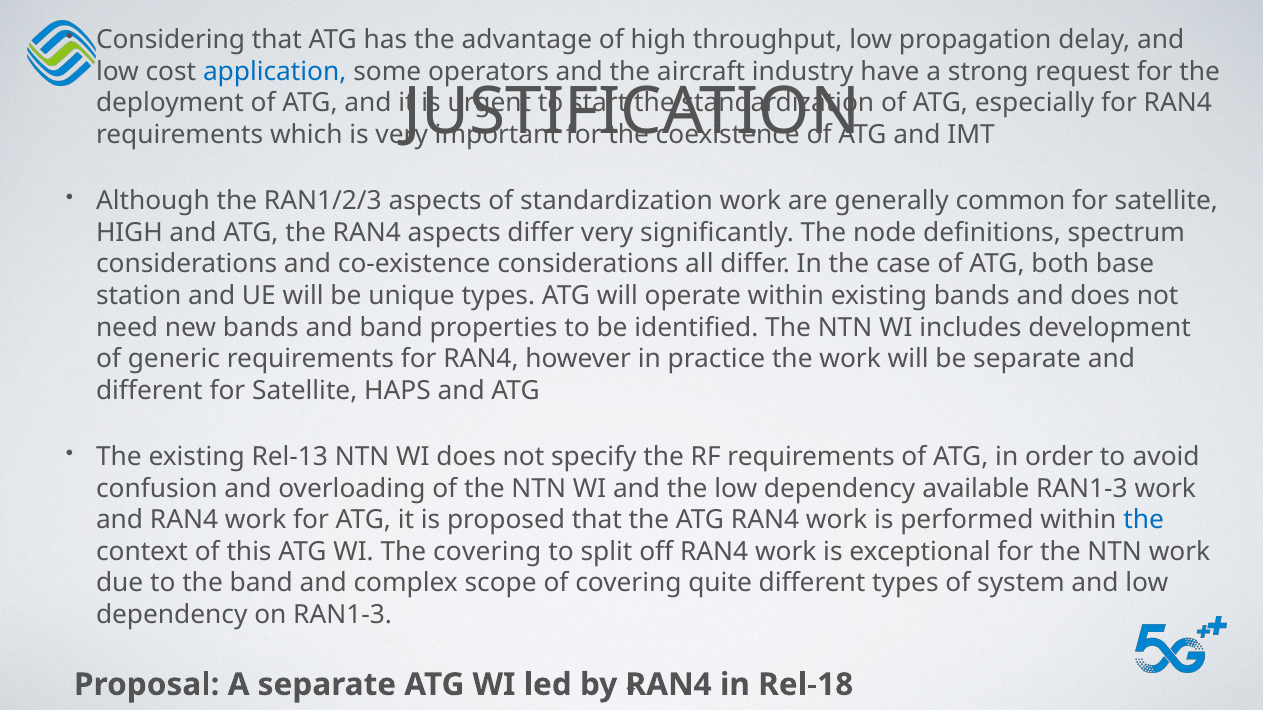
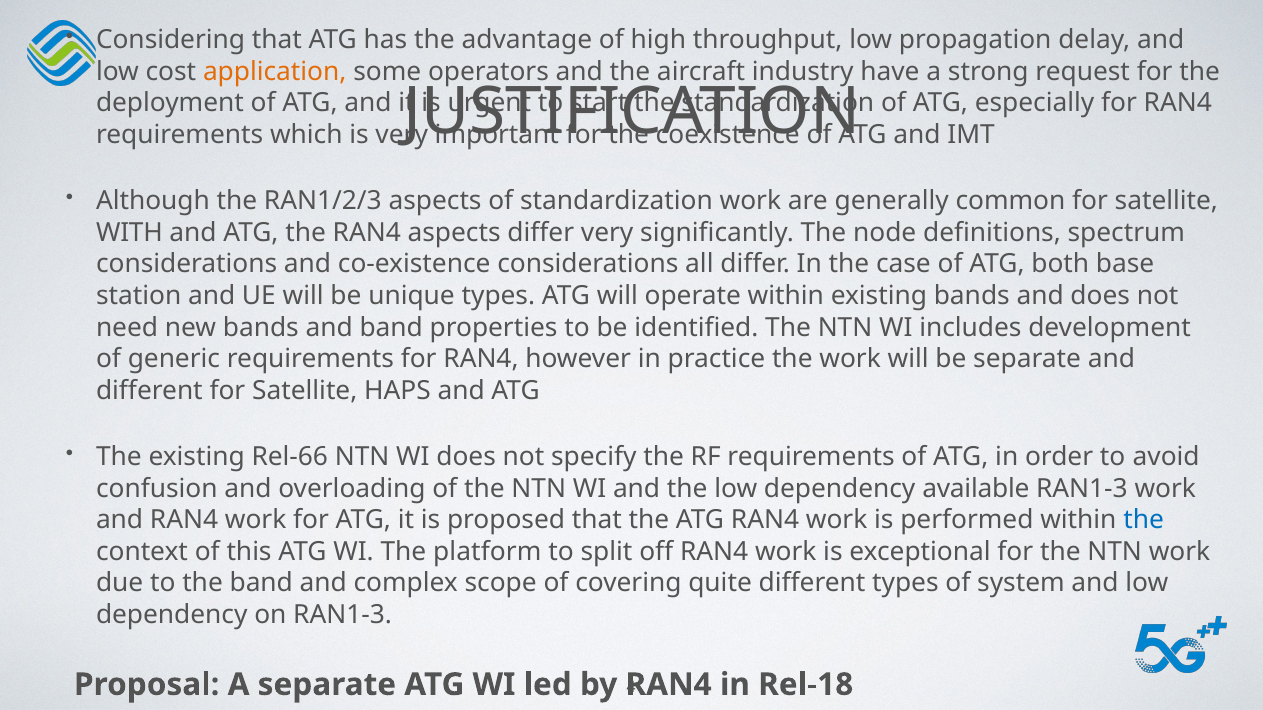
application colour: blue -> orange (275, 72)
HIGH: HIGH -> WITH (129, 233)
Rel-13: Rel-13 -> Rel-66 (290, 457)
The covering: covering -> platform (487, 552)
